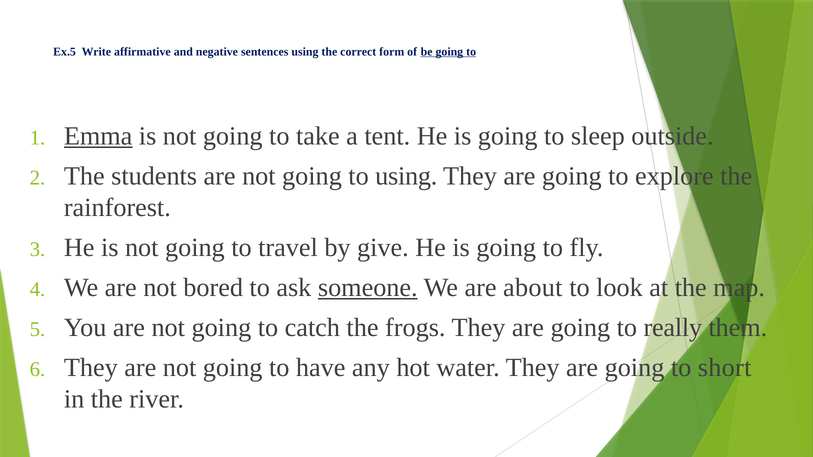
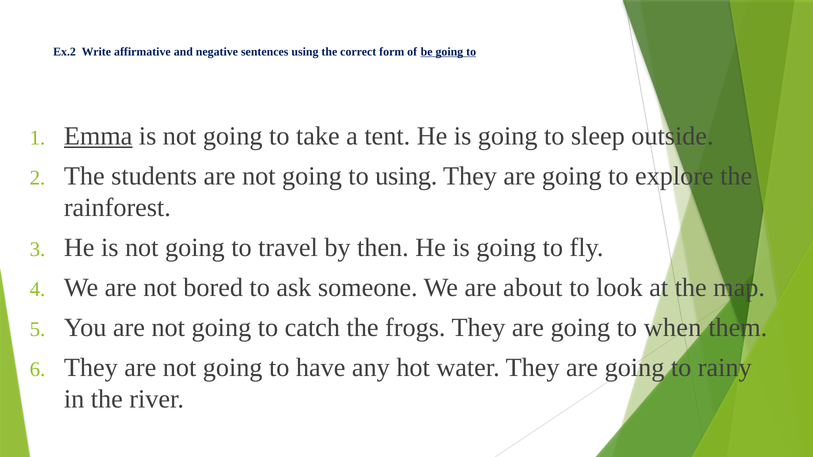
Ex.5: Ex.5 -> Ex.2 (65, 52)
give: give -> then (383, 248)
someone underline: present -> none (368, 288)
really: really -> when (673, 328)
short: short -> rainy (725, 368)
